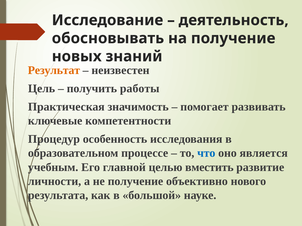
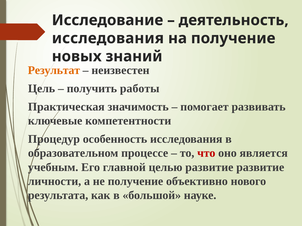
обосновывать: обосновывать -> исследования (108, 38)
что colour: blue -> red (206, 153)
целью вместить: вместить -> развитие (209, 168)
